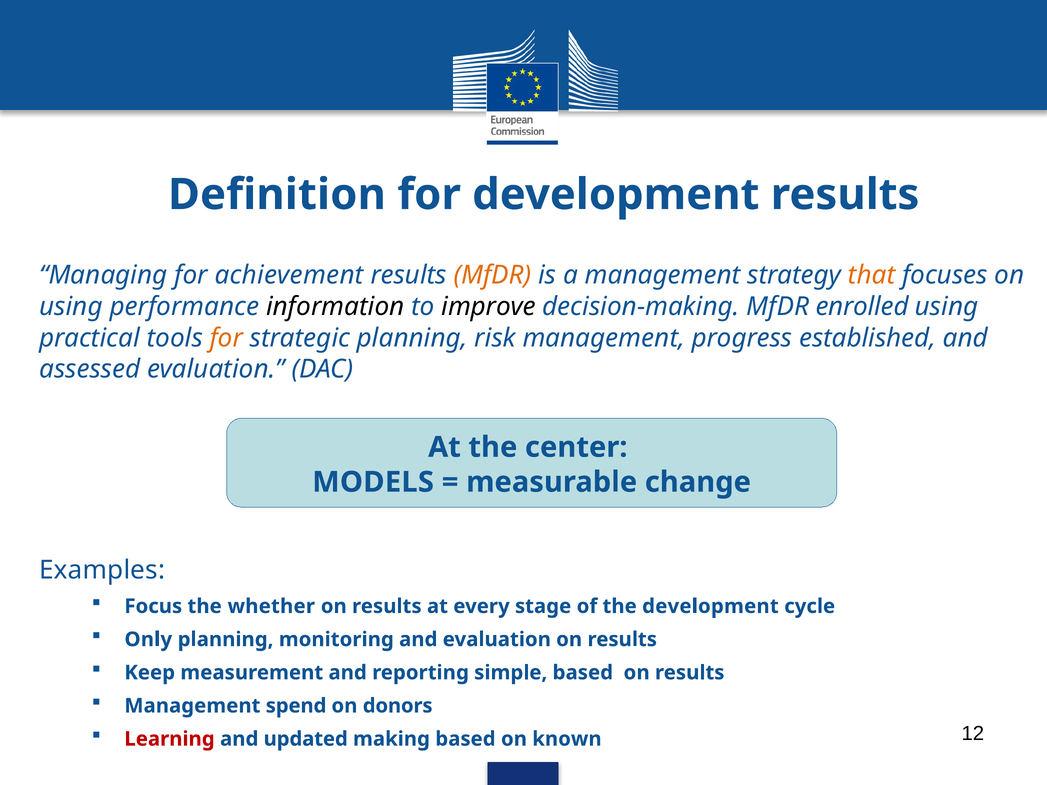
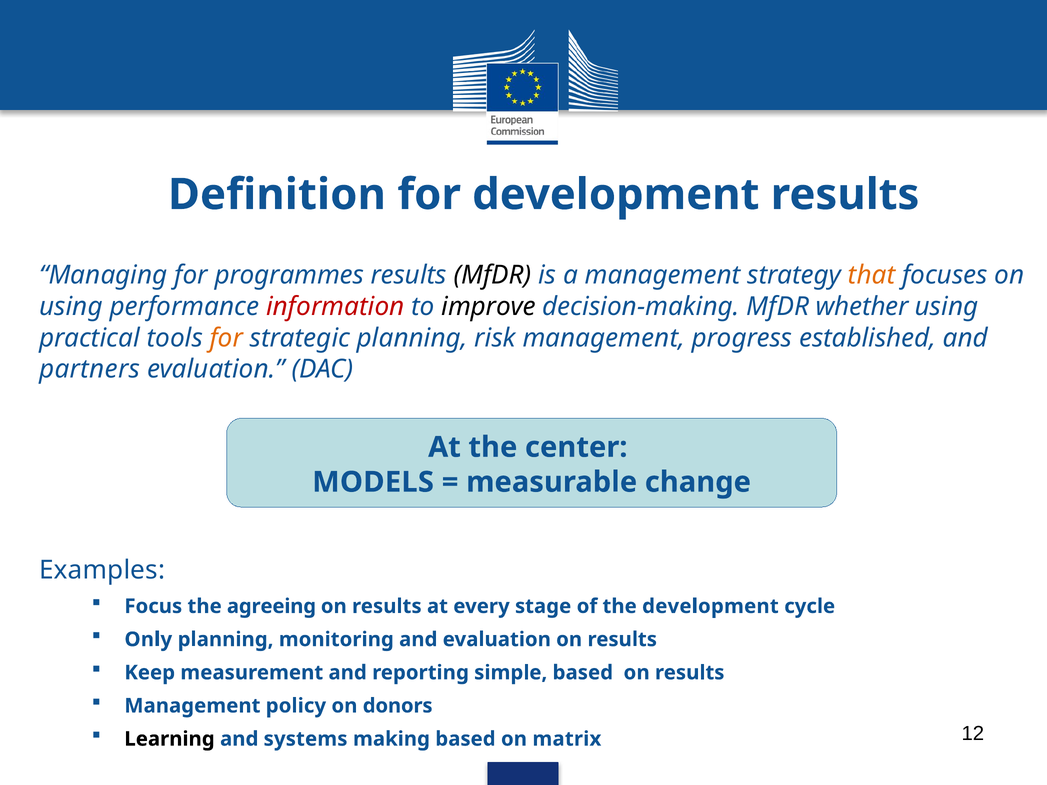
achievement: achievement -> programmes (289, 275)
MfDR colour: orange -> black (493, 275)
information colour: black -> red (335, 307)
enrolled: enrolled -> whether (862, 307)
assessed: assessed -> partners (90, 369)
whether: whether -> agreeing (271, 606)
spend: spend -> policy (296, 706)
Learning colour: red -> black (170, 739)
updated: updated -> systems (306, 739)
known: known -> matrix (567, 739)
